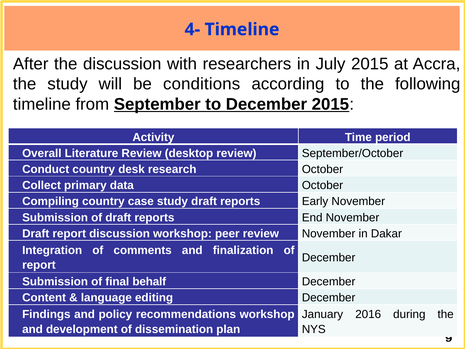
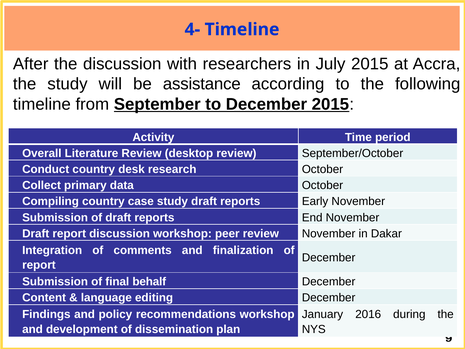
conditions: conditions -> assistance (202, 84)
